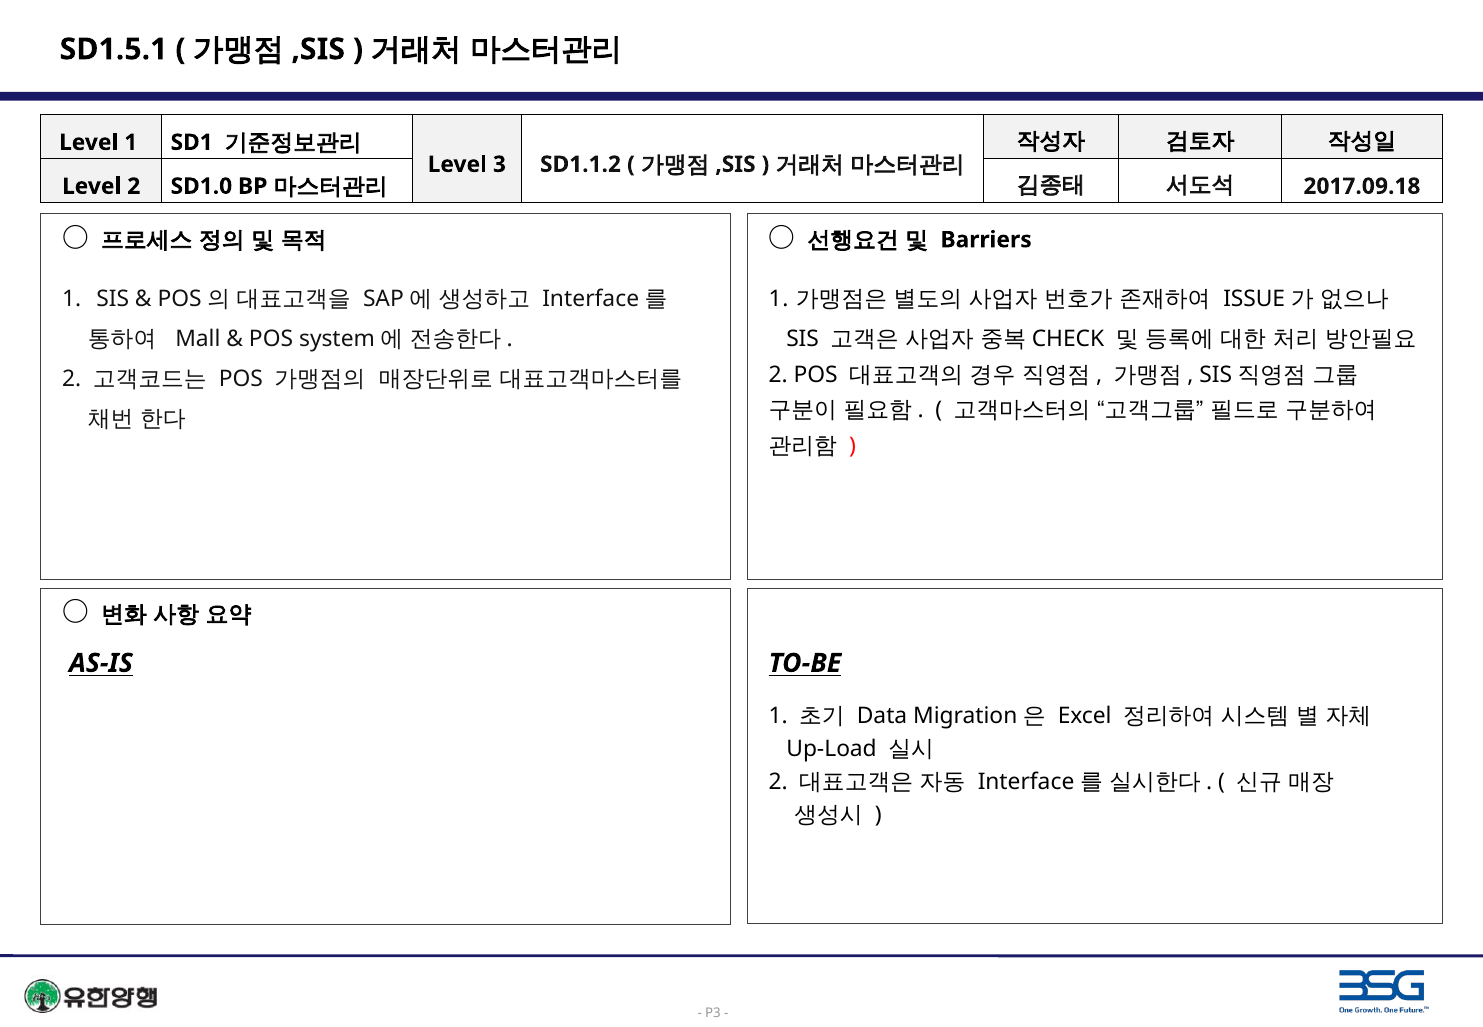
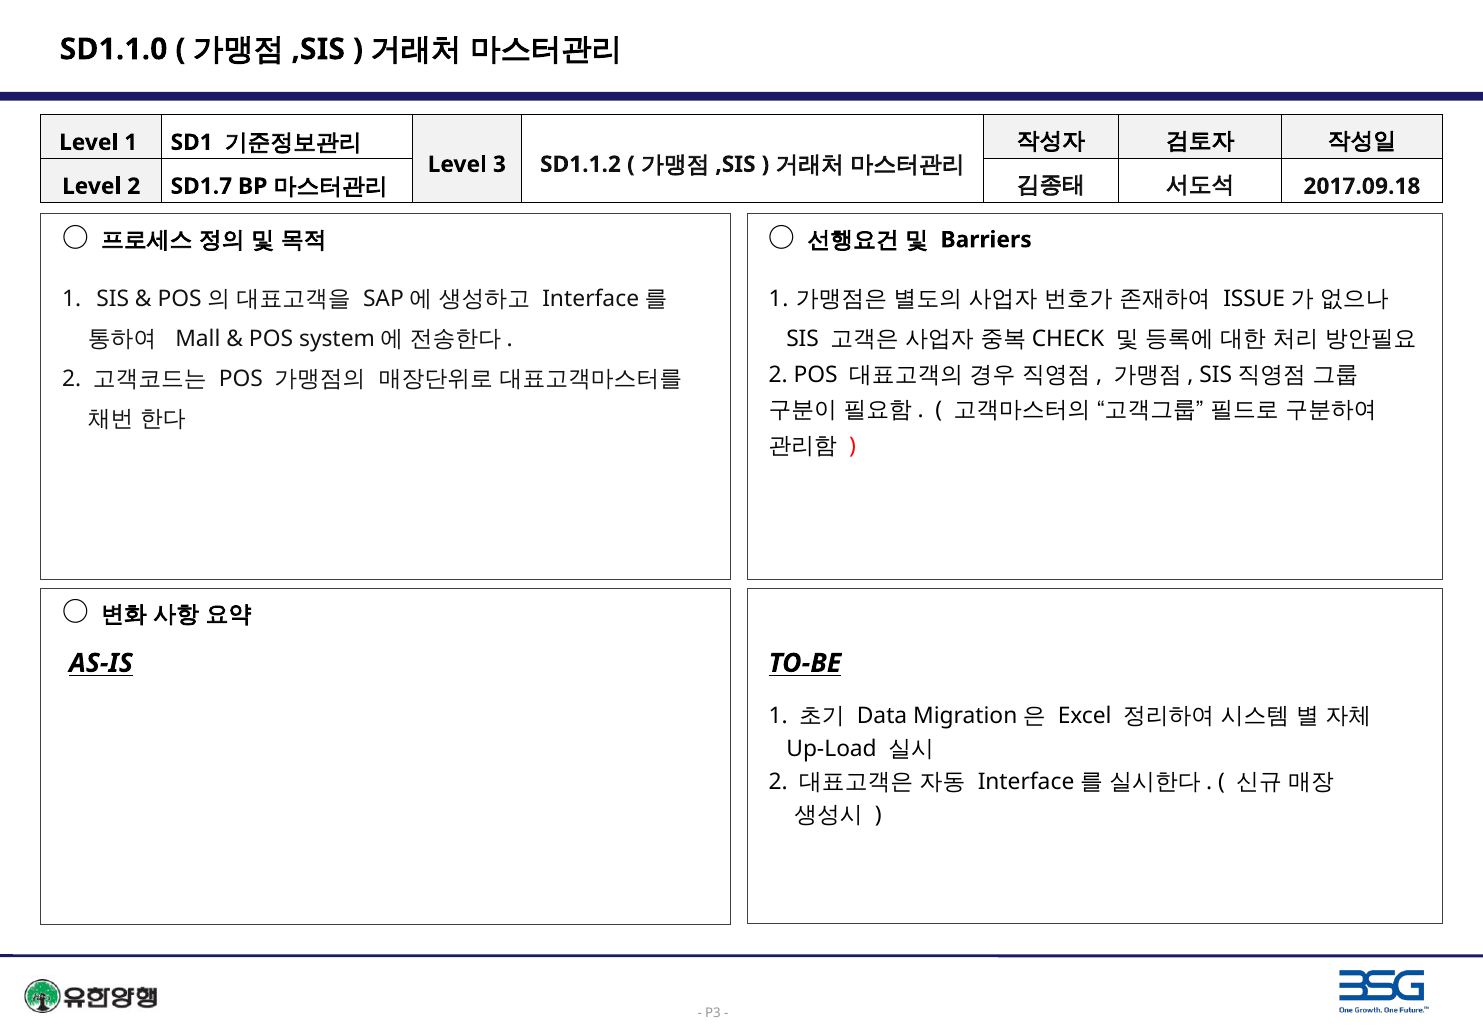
SD1.5.1: SD1.5.1 -> SD1.1.0 (114, 49)
SD1.0: SD1.0 -> SD1.7 (201, 186)
